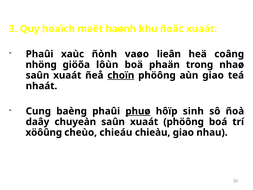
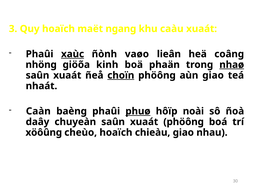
haønh: haønh -> ngang (121, 29)
ñoäc: ñoäc -> caàu (172, 29)
xaùc underline: none -> present (73, 54)
lôùn: lôùn -> kinh (107, 65)
nhaø underline: none -> present (232, 65)
Cung: Cung -> Caàn (38, 111)
sinh: sinh -> noài (193, 111)
cheùo chieáu: chieáu -> hoaïch (116, 132)
